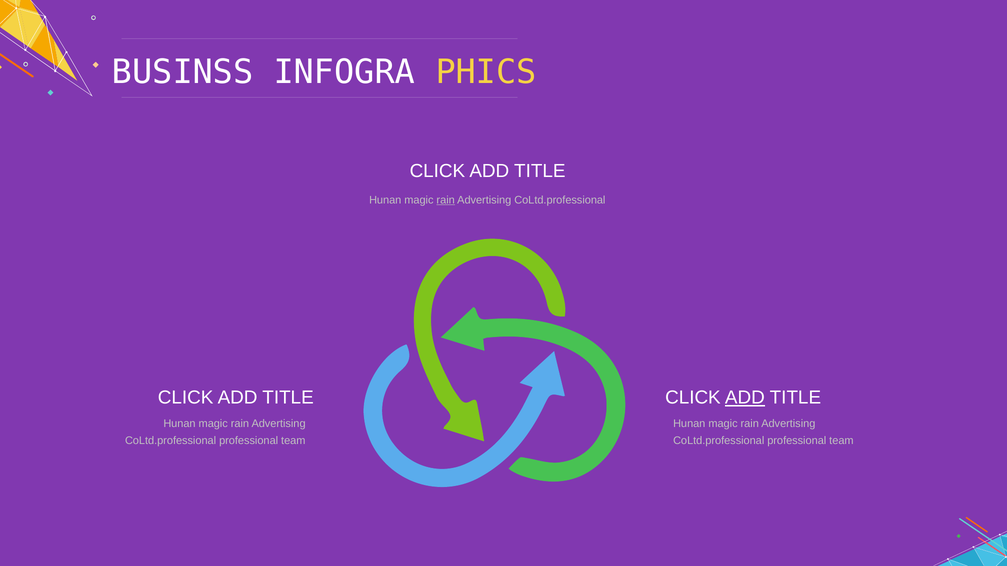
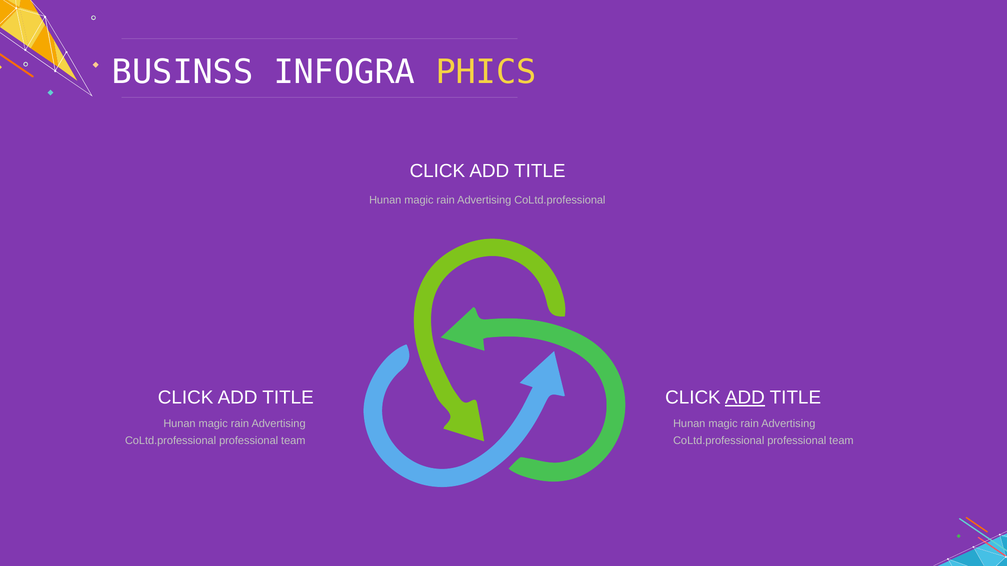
rain underline: present -> none (446, 200)
